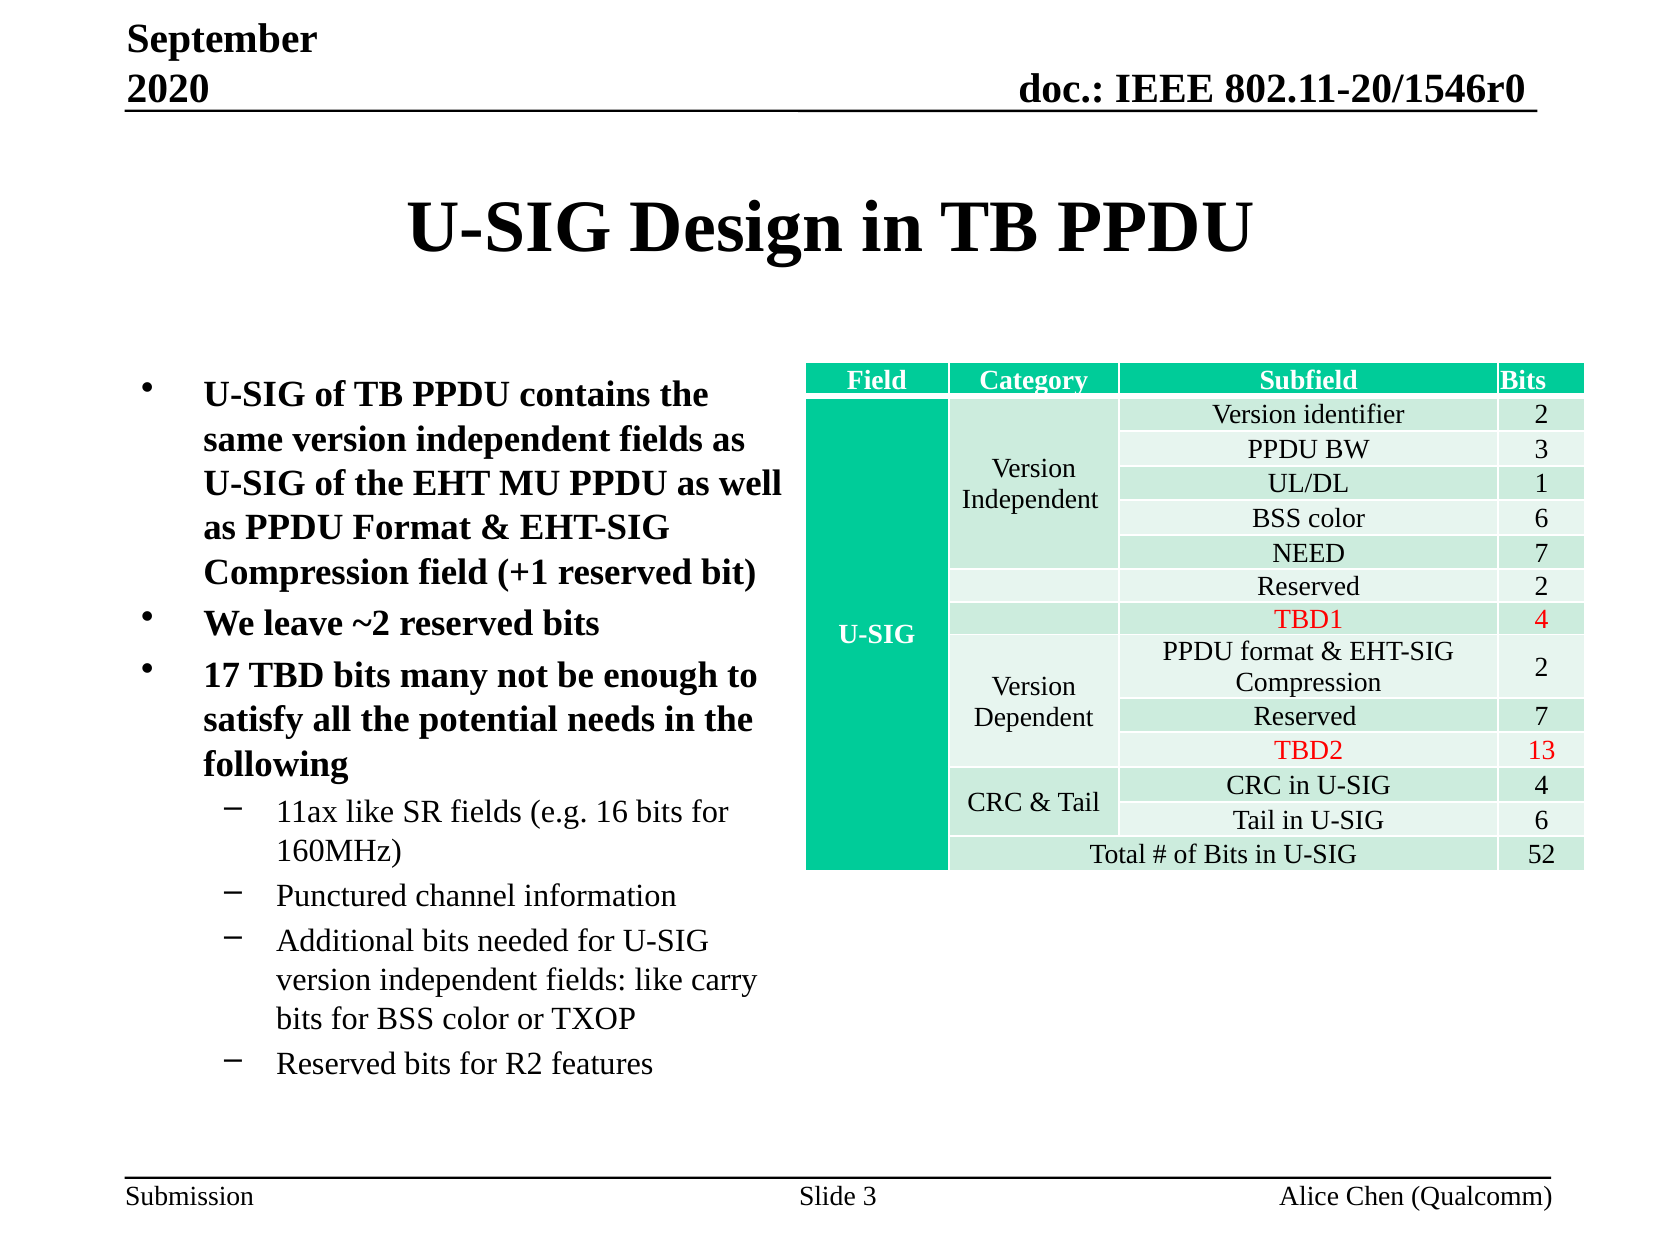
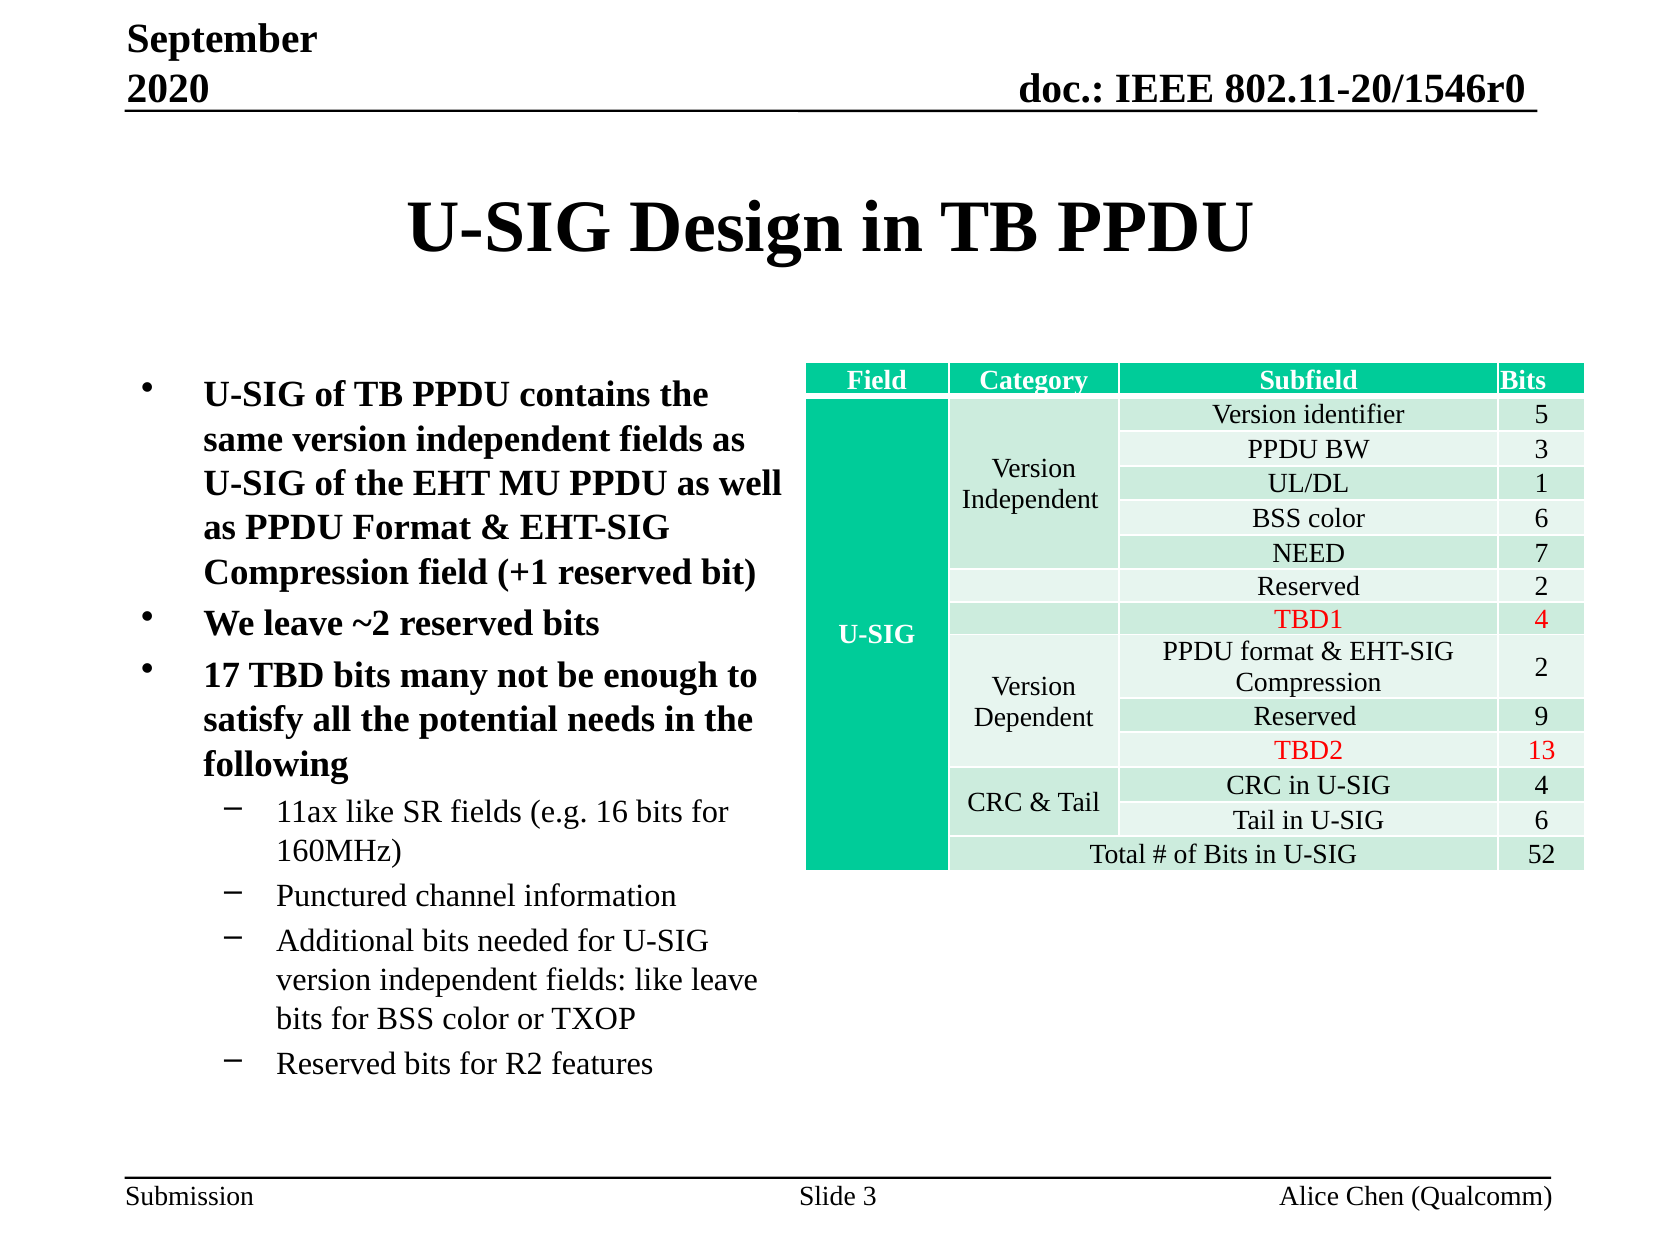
identifier 2: 2 -> 5 (1542, 414)
Reserved 7: 7 -> 9 (1542, 716)
like carry: carry -> leave (725, 980)
